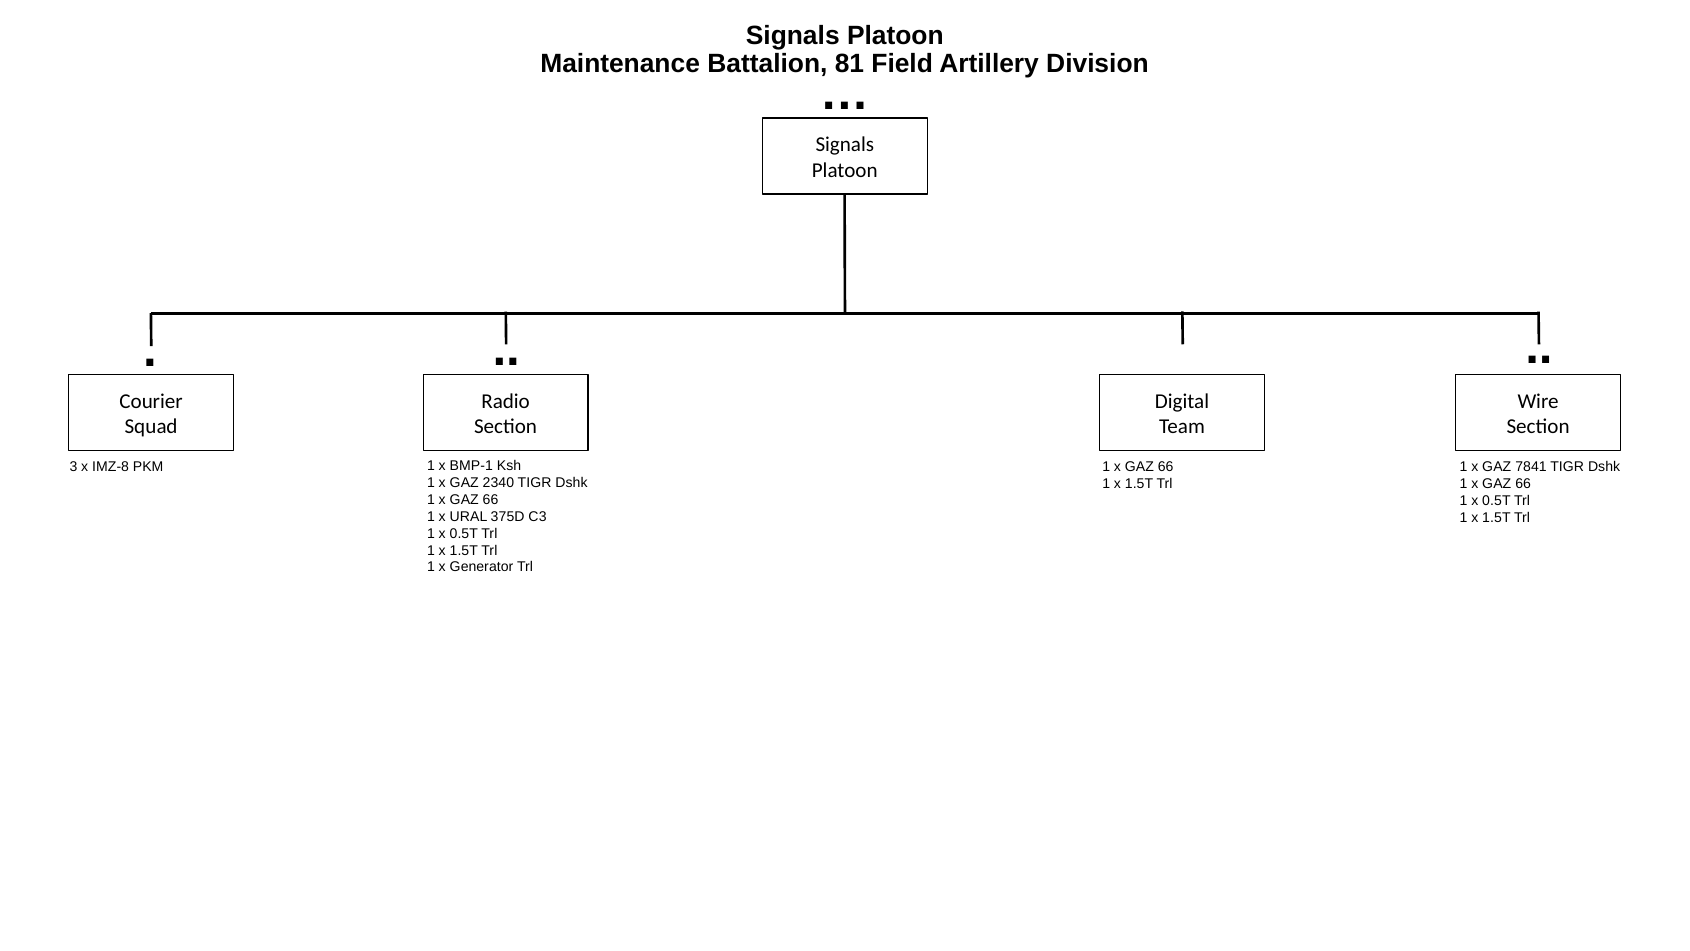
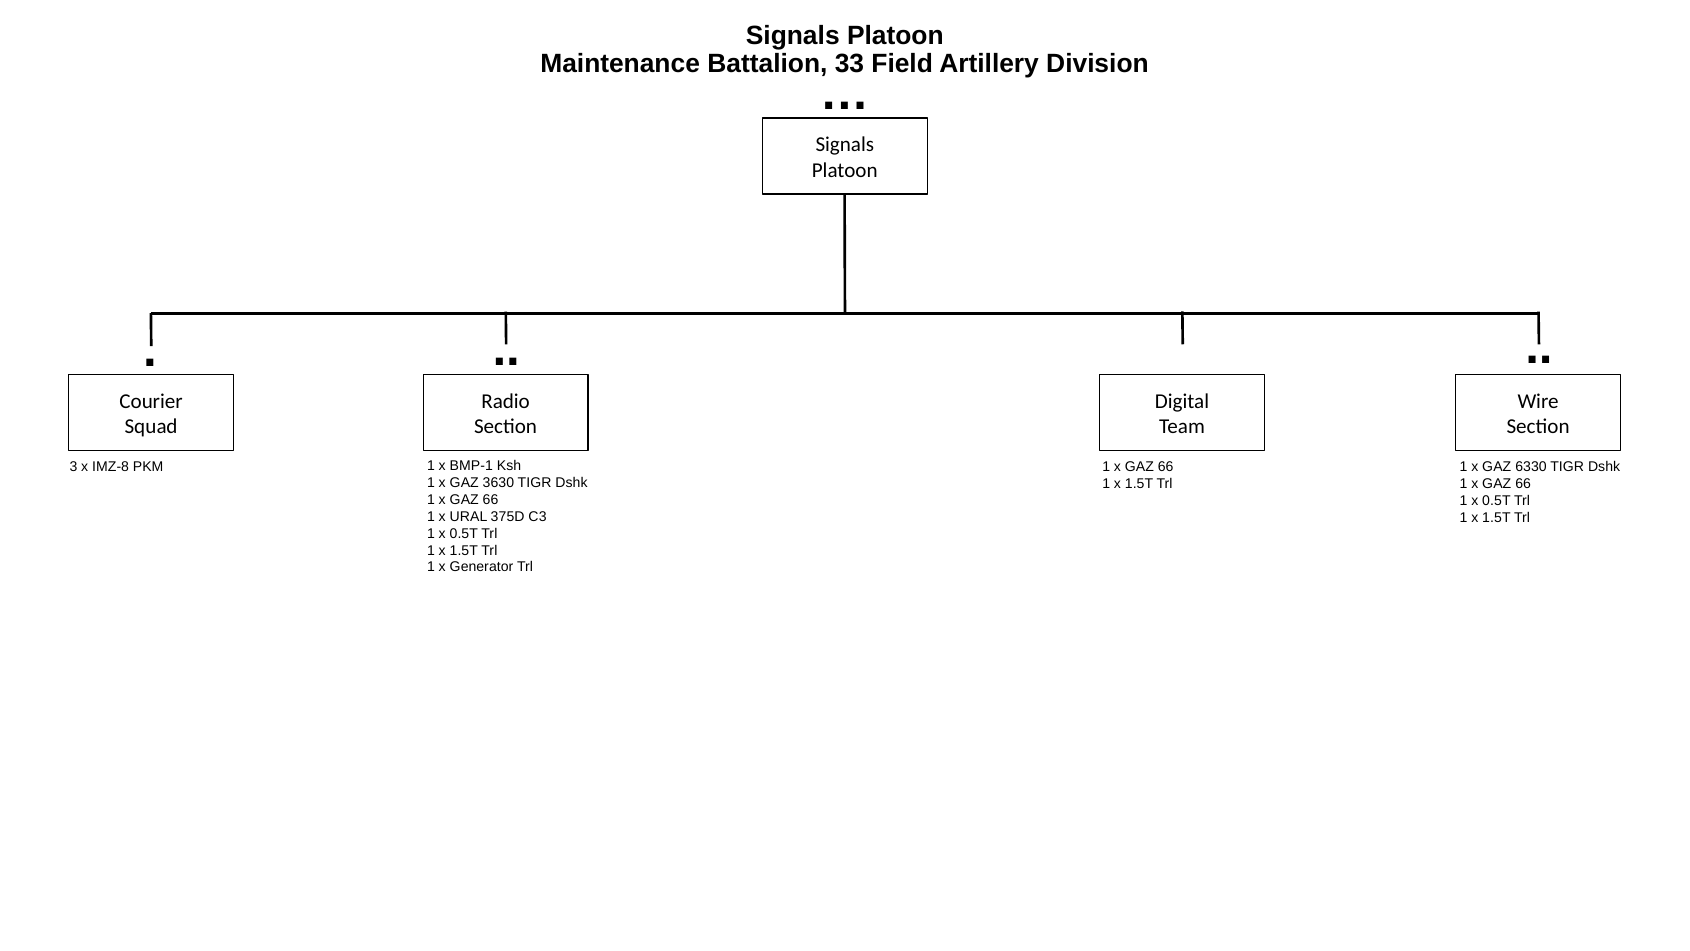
81: 81 -> 33 (850, 64)
7841: 7841 -> 6330 (1531, 467)
2340: 2340 -> 3630 (498, 483)
